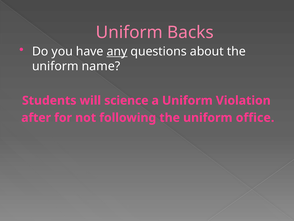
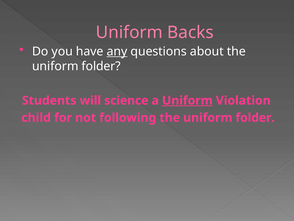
name: name -> folder (101, 66)
Uniform underline: none -> present (187, 100)
after: after -> child (36, 117)
following the uniform office: office -> folder (255, 117)
